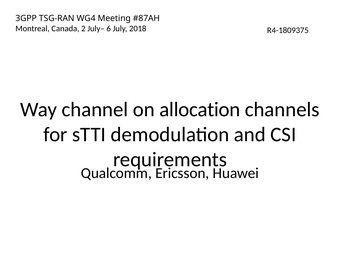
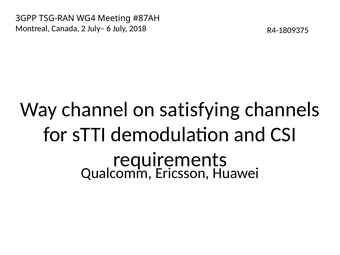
allocation: allocation -> satisfying (200, 110)
